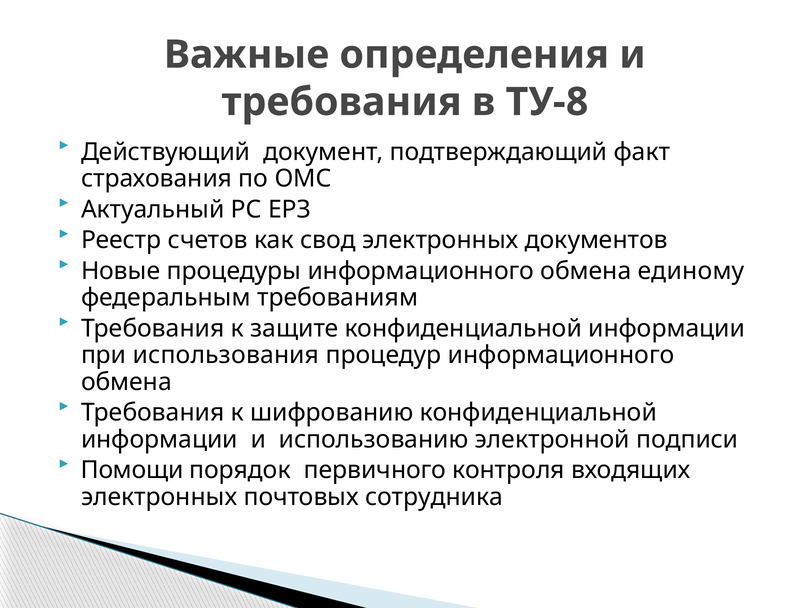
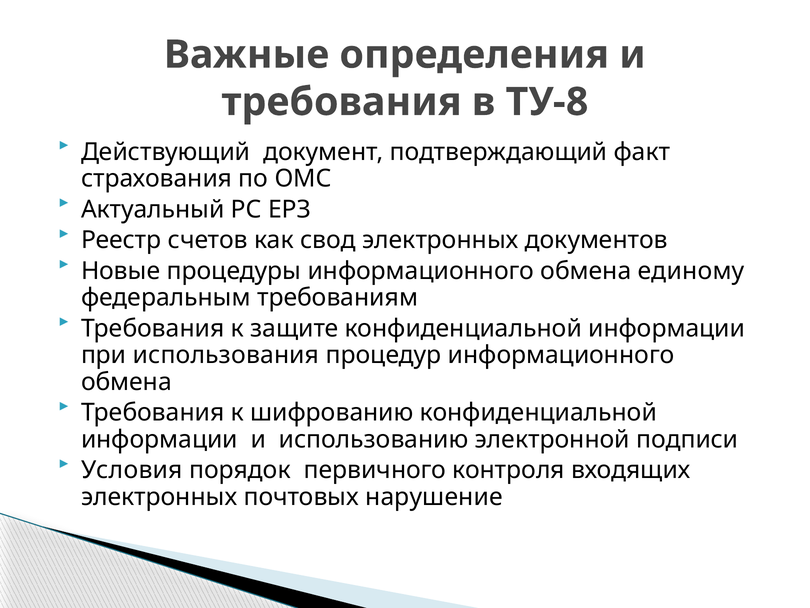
Помощи: Помощи -> Условия (132, 470)
сотрудника: сотрудника -> нарушение (434, 497)
